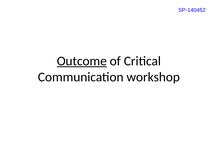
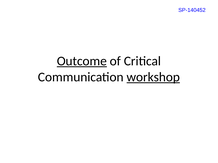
workshop underline: none -> present (153, 77)
